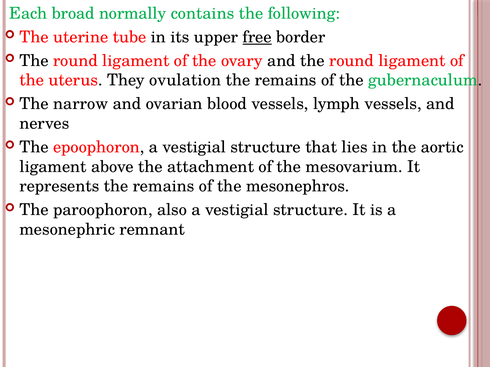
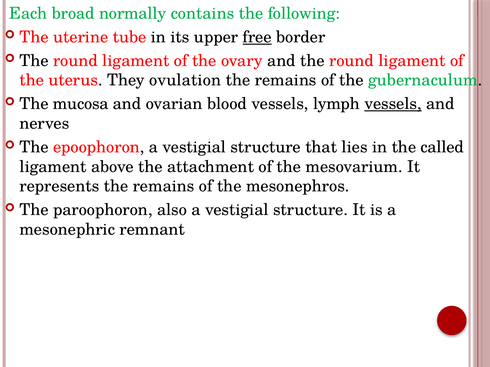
narrow: narrow -> mucosa (81, 104)
vessels underline: none -> present (393, 104)
aortic: aortic -> called (442, 147)
